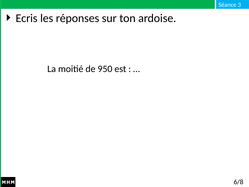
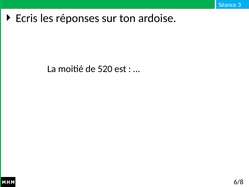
950: 950 -> 520 (105, 69)
